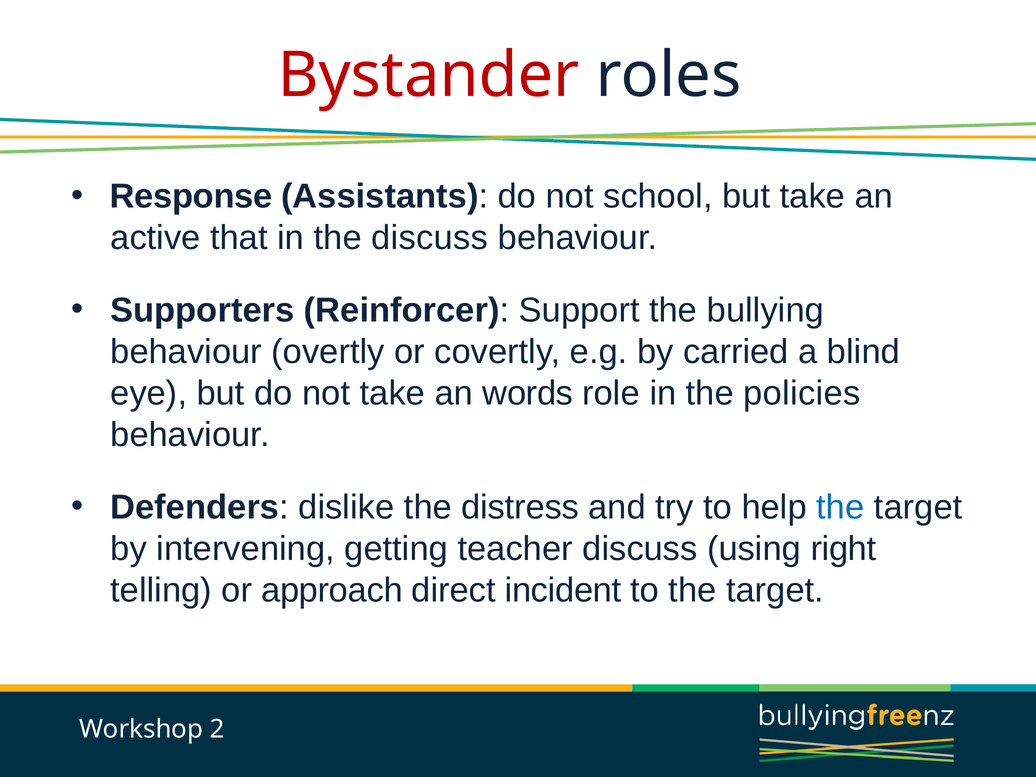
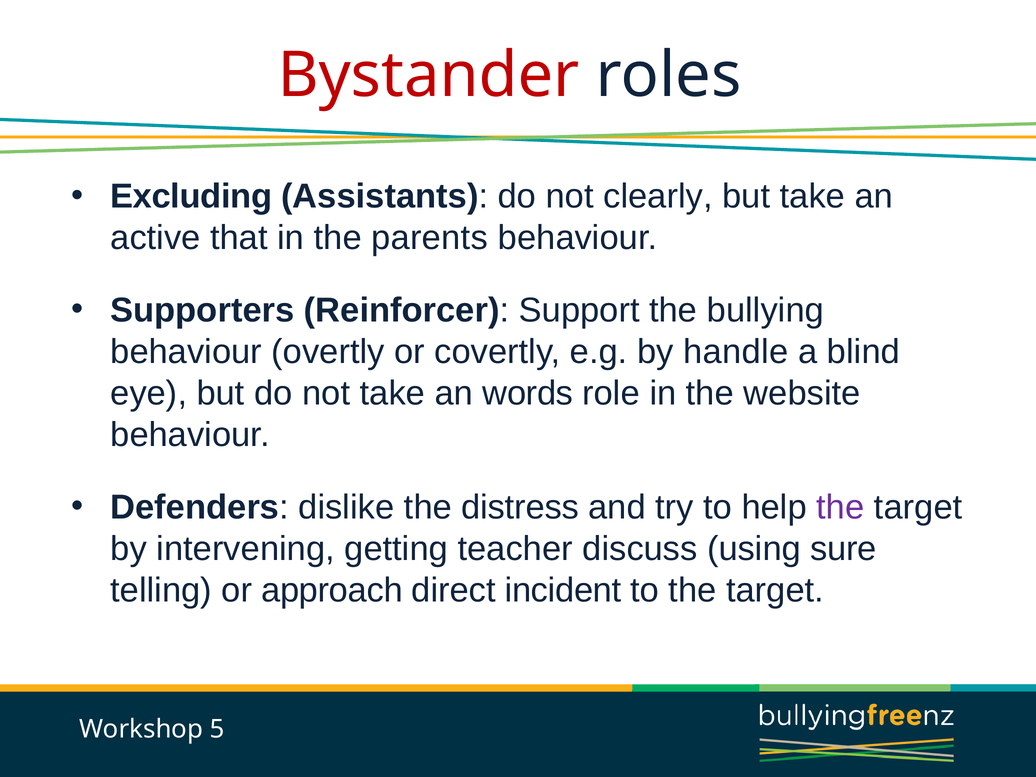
Response: Response -> Excluding (191, 197)
school: school -> clearly (658, 197)
the discuss: discuss -> parents (430, 238)
carried: carried -> handle (736, 352)
policies: policies -> website (802, 393)
the colour: blue -> purple (840, 507)
right: right -> sure (843, 549)
2: 2 -> 5 (217, 729)
